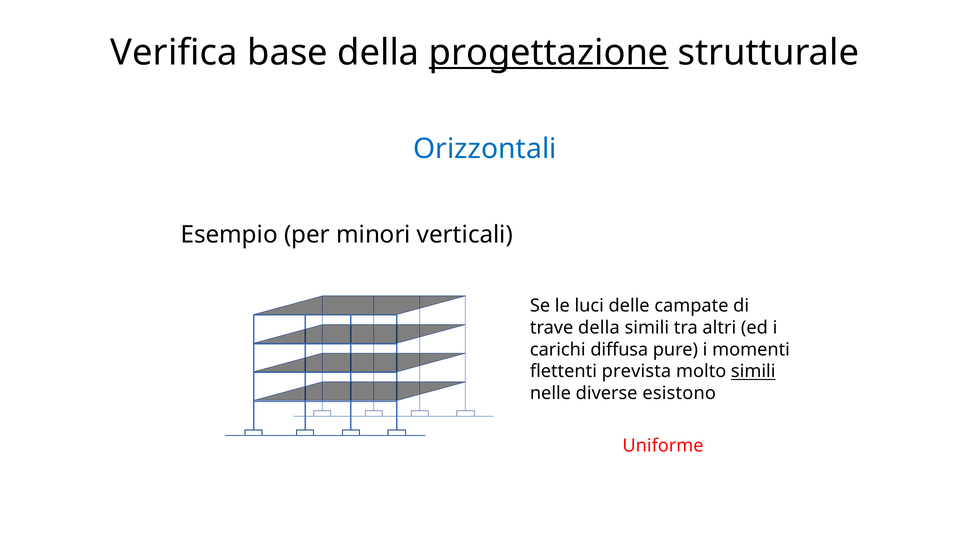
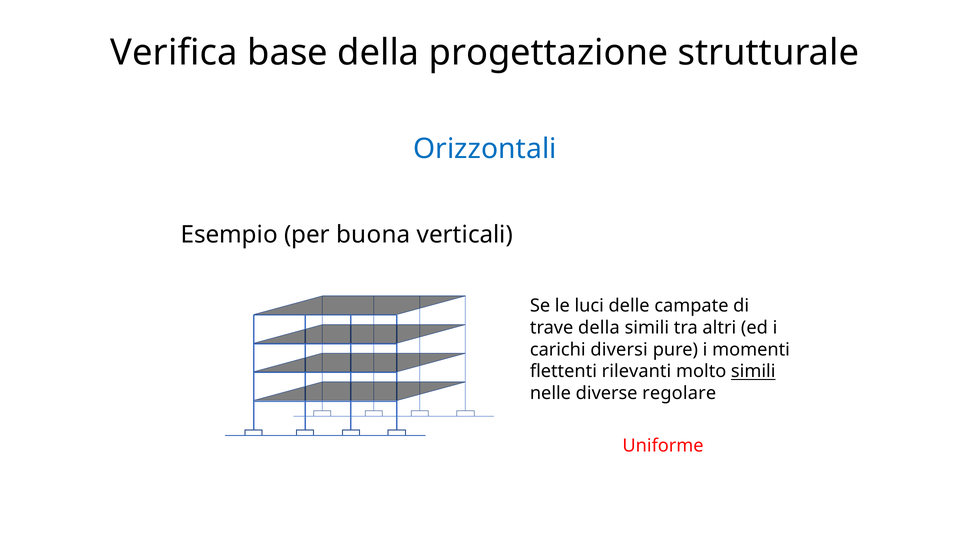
progettazione underline: present -> none (549, 52)
minori: minori -> buona (373, 235)
diffusa: diffusa -> diversi (619, 349)
prevista: prevista -> rilevanti (636, 371)
esistono: esistono -> regolare (679, 393)
